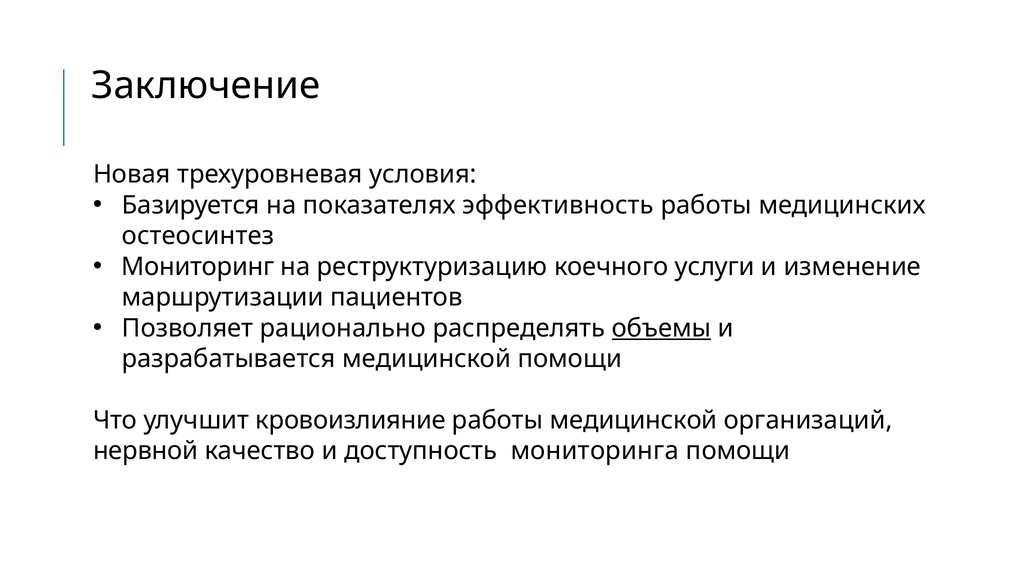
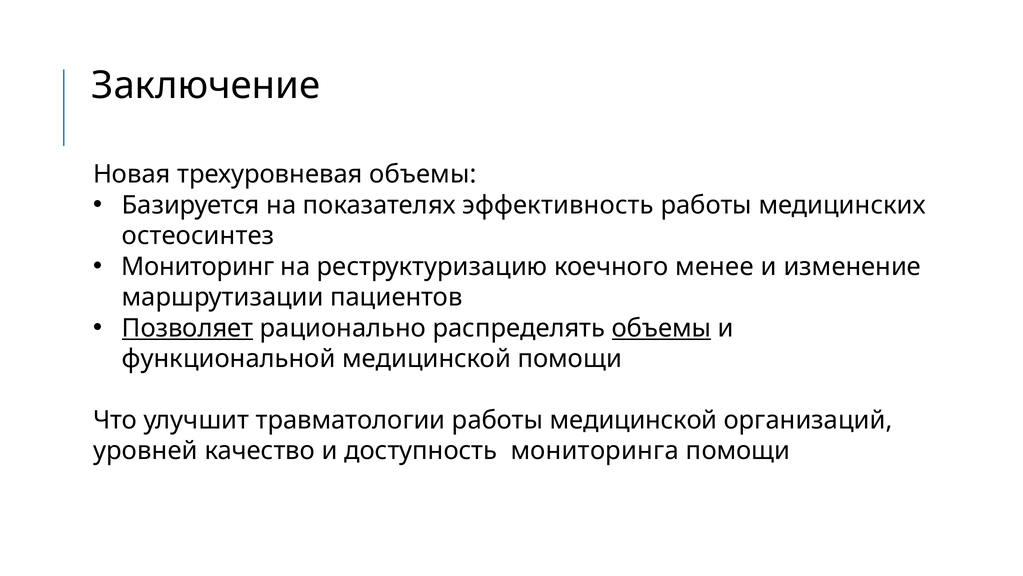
трехуровневая условия: условия -> объемы (423, 174)
услуги: услуги -> менее (715, 266)
Позволяет underline: none -> present (188, 328)
разрабатывается: разрабатывается -> функциональной (229, 358)
кровоизлияние: кровоизлияние -> травматологии (351, 420)
нервной: нервной -> уровней (145, 451)
